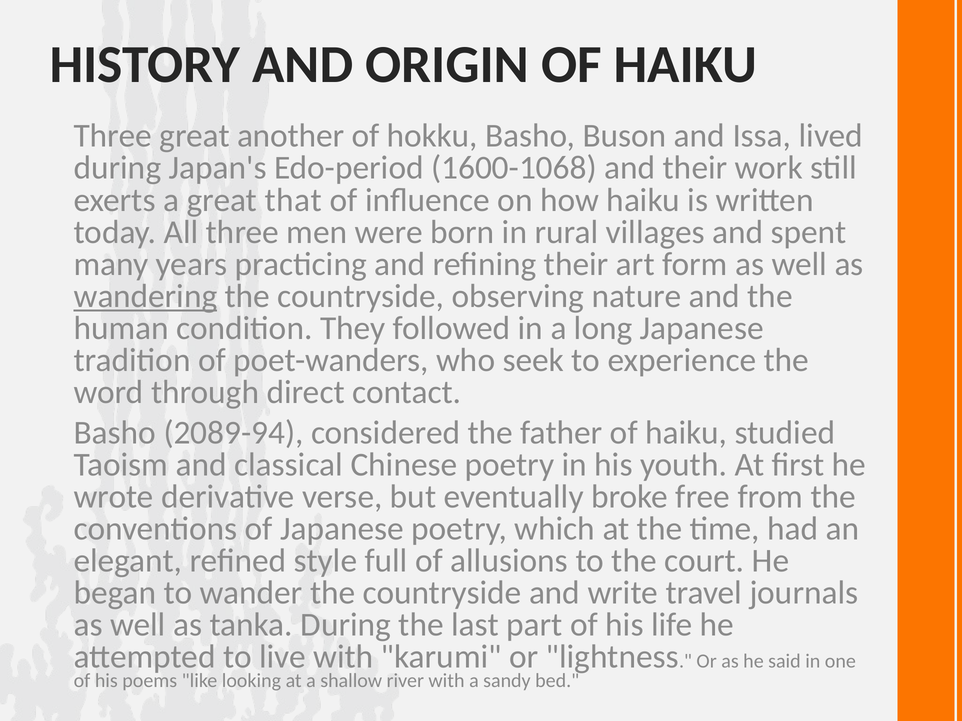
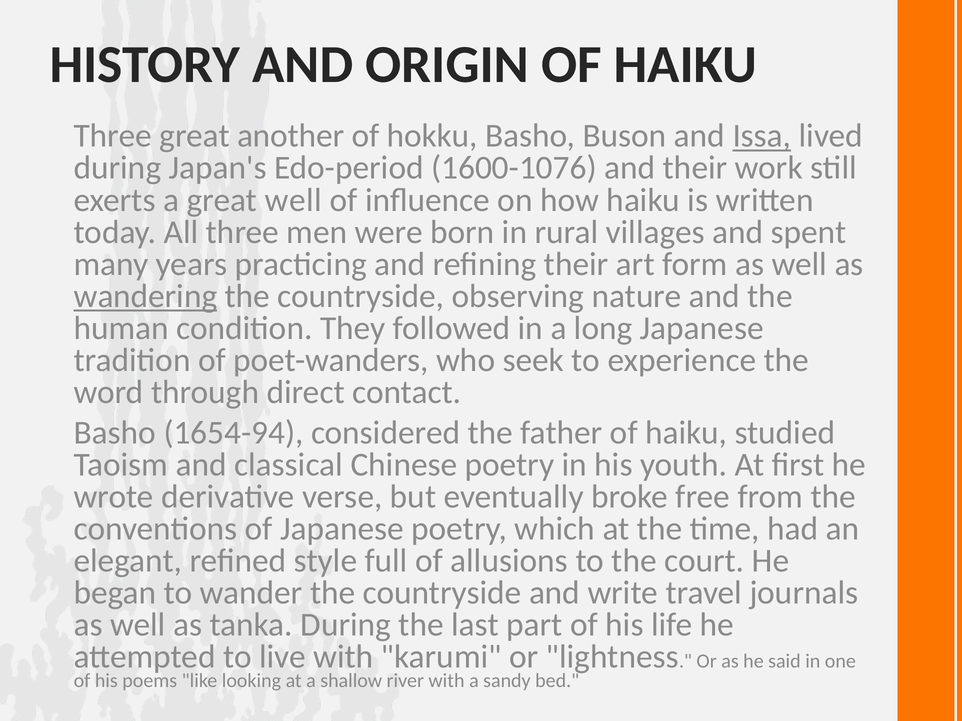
Issa underline: none -> present (762, 136)
1600-1068: 1600-1068 -> 1600-1076 (514, 168)
great that: that -> well (293, 200)
2089-94: 2089-94 -> 1654-94 (234, 433)
